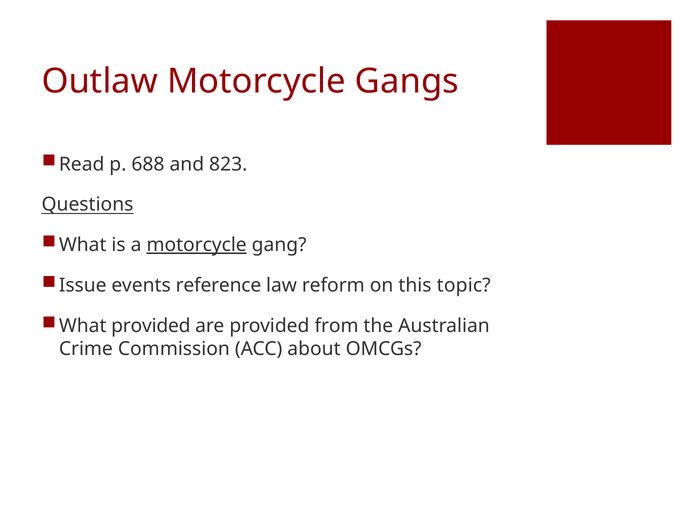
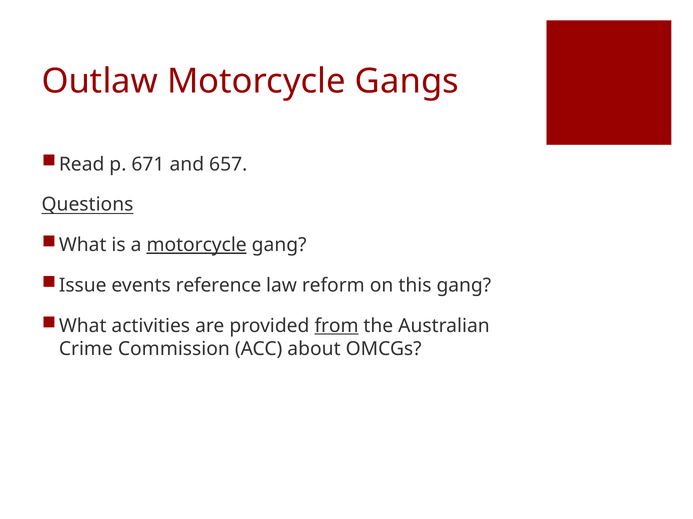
688: 688 -> 671 (148, 164)
823: 823 -> 657 (228, 164)
this topic: topic -> gang (464, 286)
What provided: provided -> activities (151, 326)
from underline: none -> present (337, 326)
